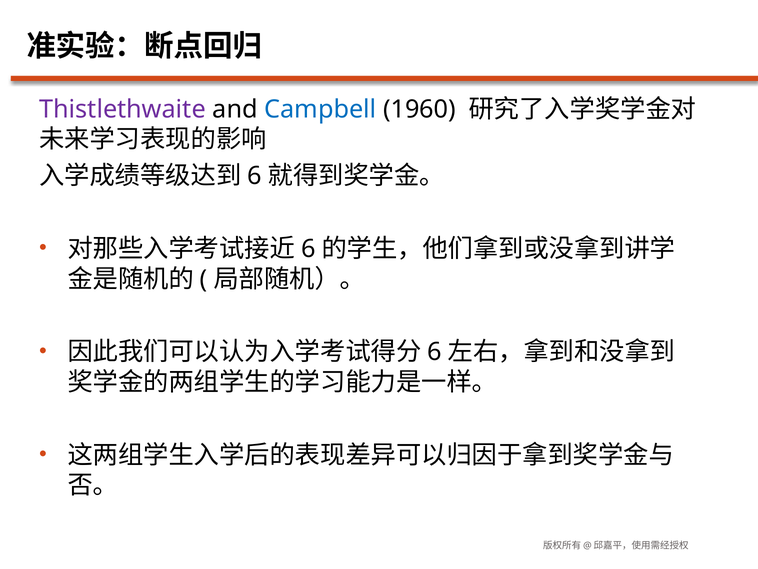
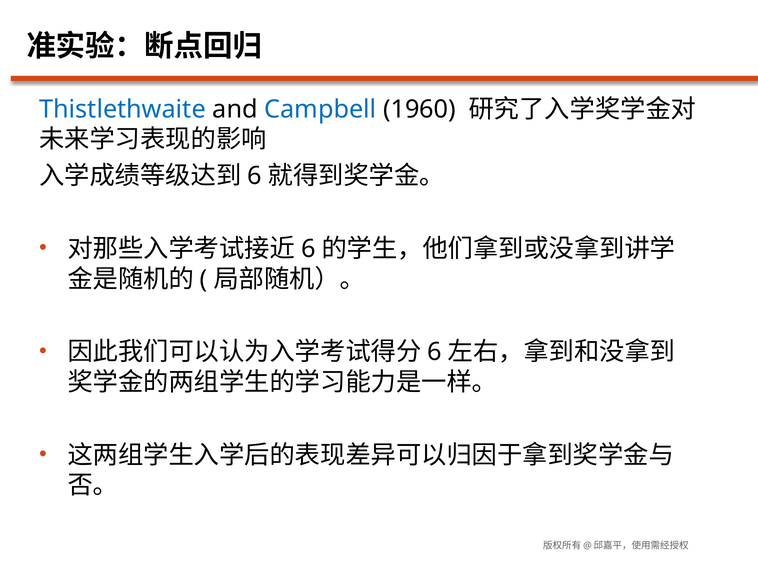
Thistlethwaite colour: purple -> blue (122, 109)
